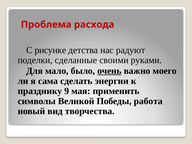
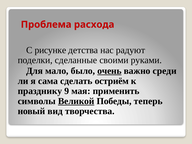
моего: моего -> среди (165, 71)
энергии: энергии -> остриём (112, 81)
Великой underline: none -> present (76, 101)
работа: работа -> теперь (148, 101)
